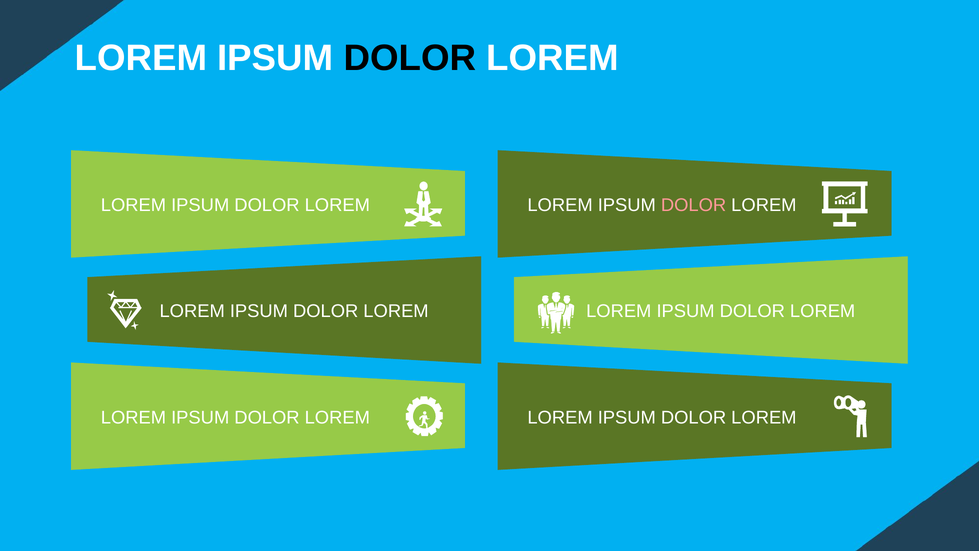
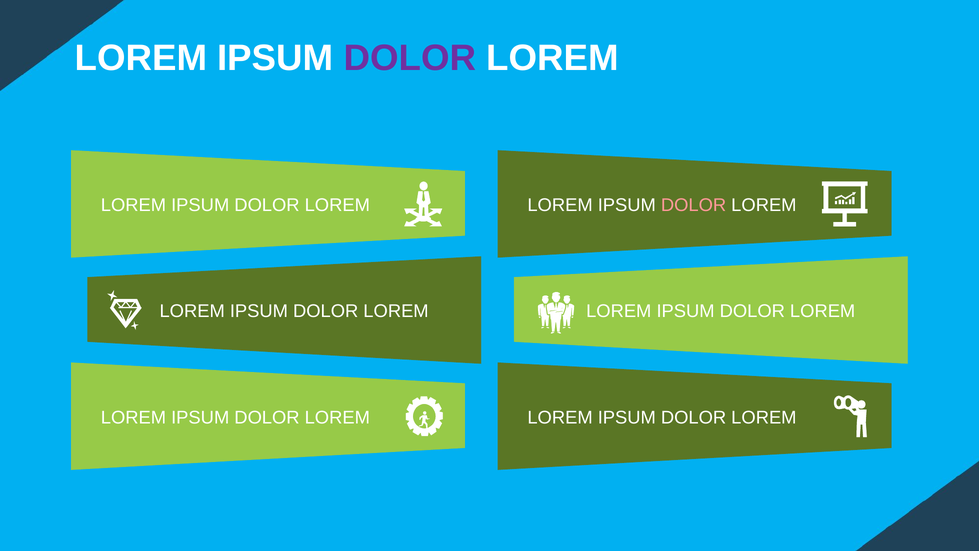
DOLOR colour: black -> purple (410, 58)
